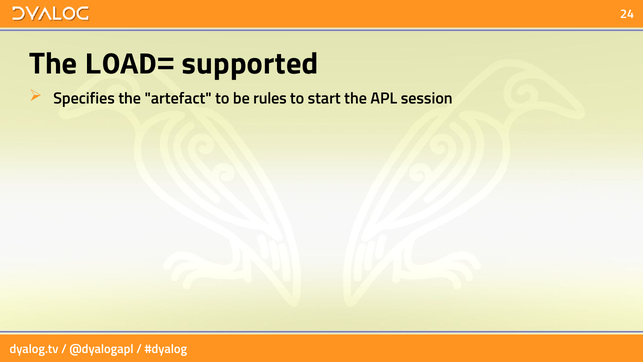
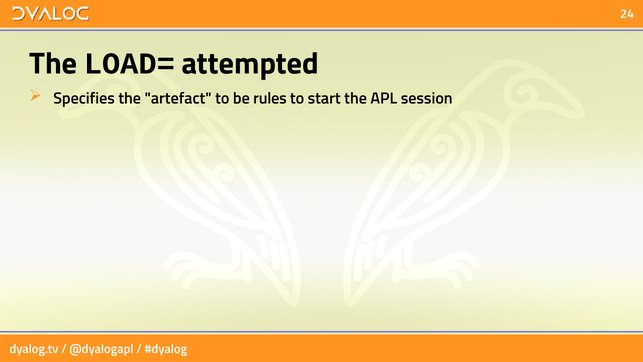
supported: supported -> attempted (250, 64)
